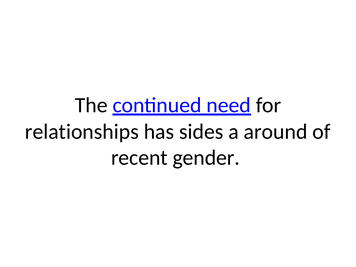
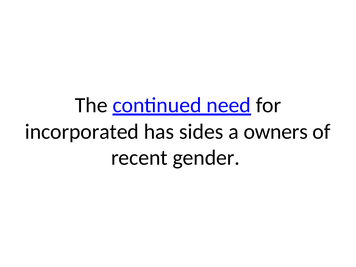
relationships: relationships -> incorporated (82, 132)
around: around -> owners (276, 132)
